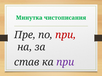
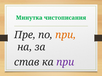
при colour: red -> orange (66, 35)
